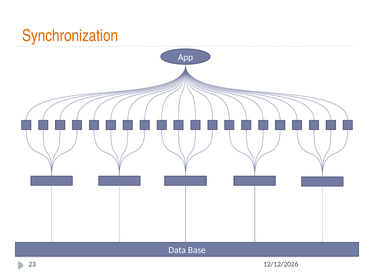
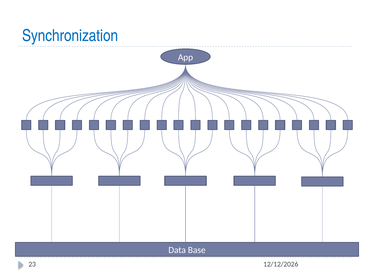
Synchronization colour: orange -> blue (70, 36)
